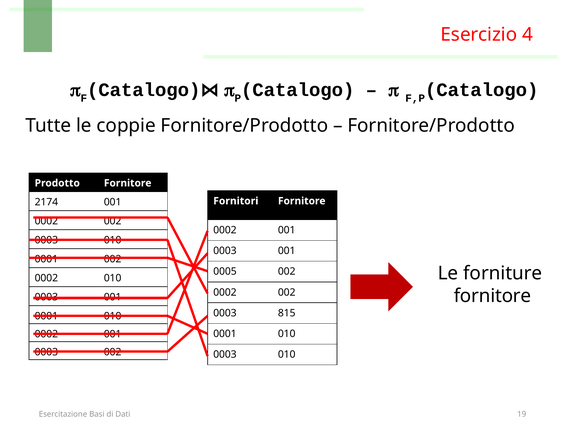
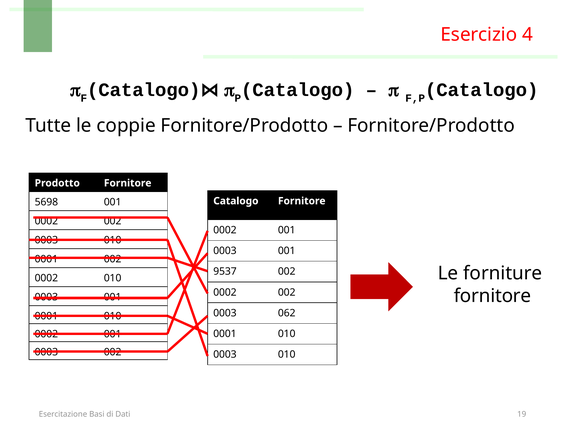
2174: 2174 -> 5698 (46, 202)
Fornitori: Fornitori -> Catalogo (236, 201)
0005: 0005 -> 9537 (225, 271)
815: 815 -> 062 (287, 312)
